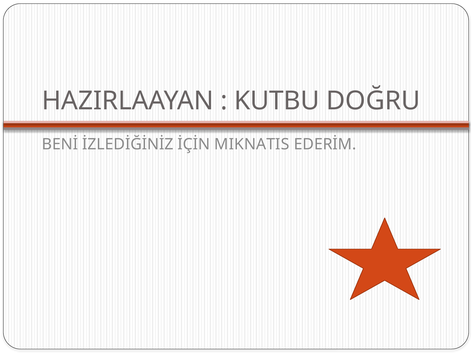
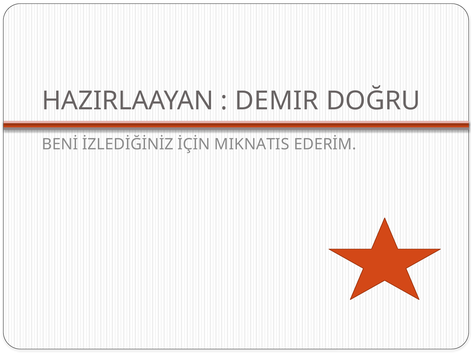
KUTBU: KUTBU -> DEMIR (277, 101)
